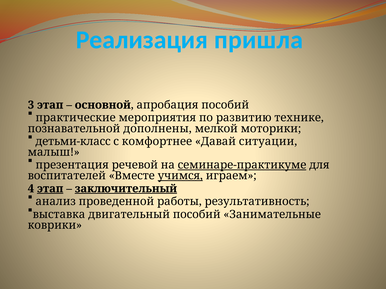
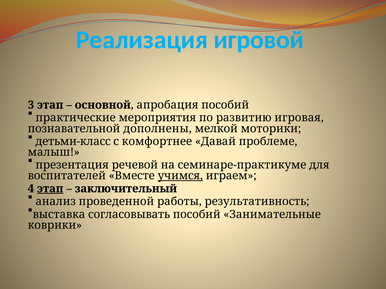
пришла: пришла -> игровой (259, 40)
технике: технике -> игровая (299, 118)
ситуации: ситуации -> проблеме (268, 142)
семинаре-практикуме underline: present -> none (242, 165)
заключительный underline: present -> none (126, 189)
двигательный: двигательный -> согласовывать (129, 215)
